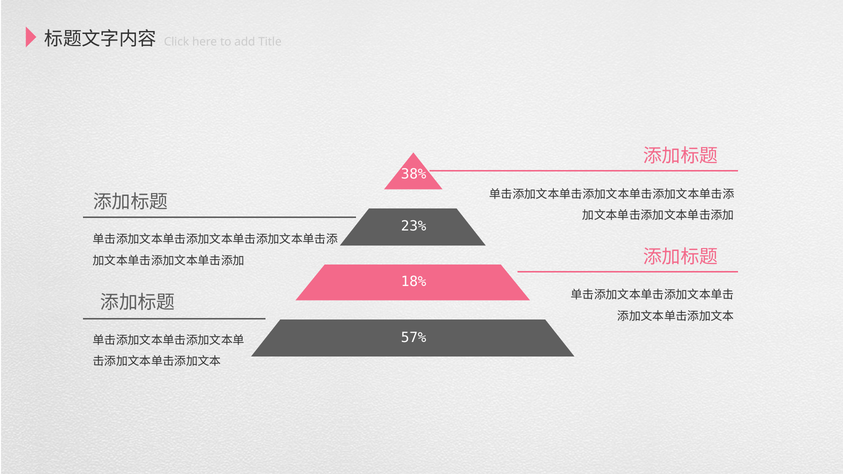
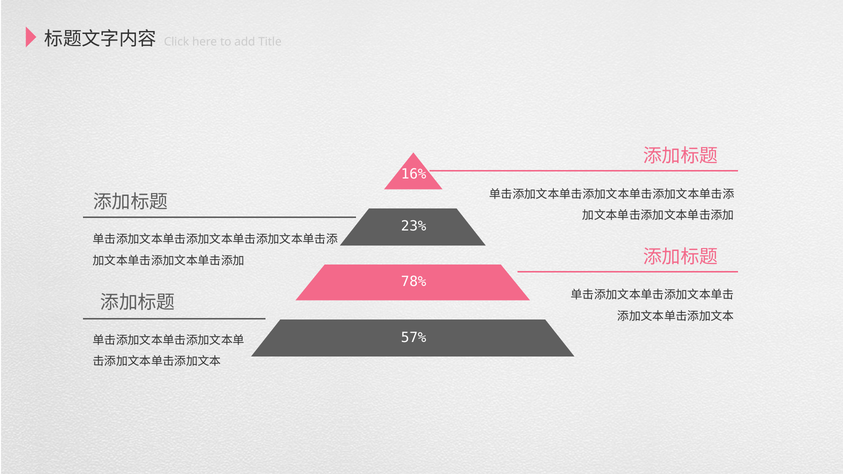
38%: 38% -> 16% (414, 174)
18%: 18% -> 78% (414, 282)
